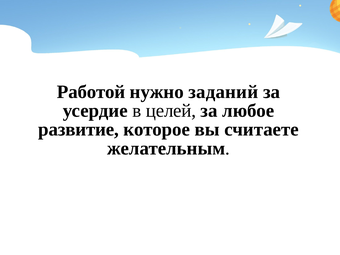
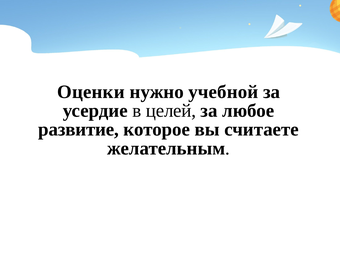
Работой: Работой -> Оценки (91, 92)
заданий: заданий -> учебной (223, 92)
